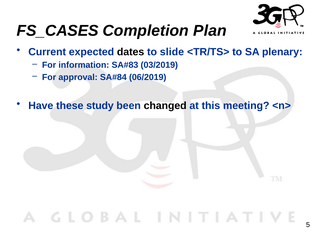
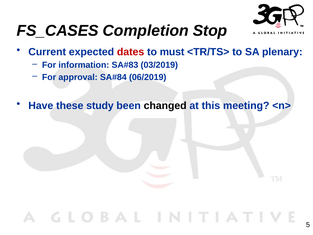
Plan: Plan -> Stop (210, 31)
dates colour: black -> red (131, 52)
slide: slide -> must (172, 52)
